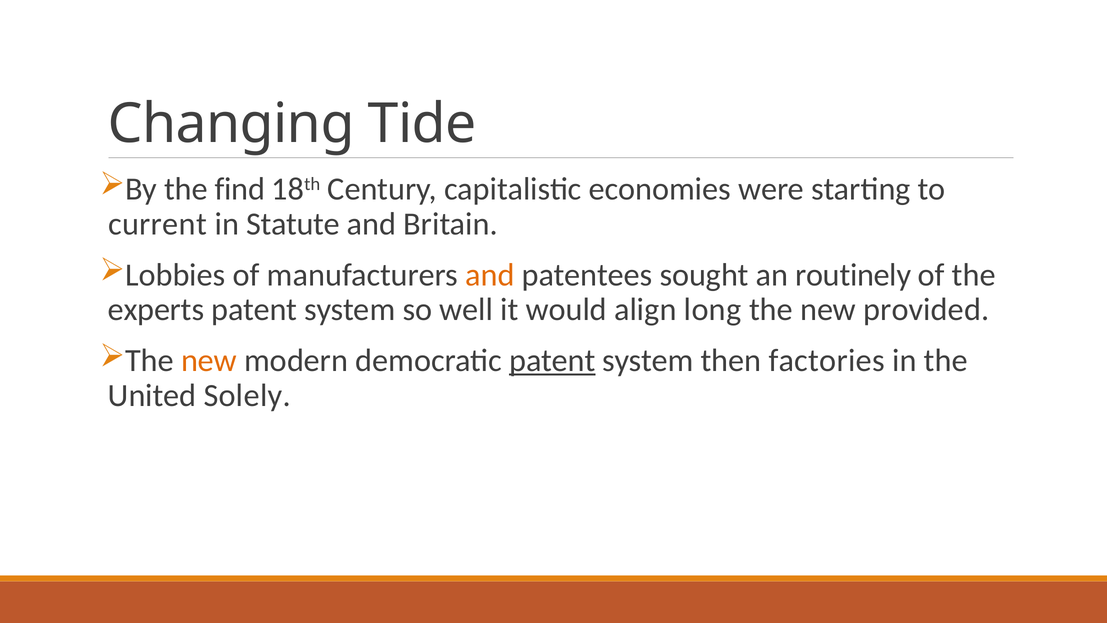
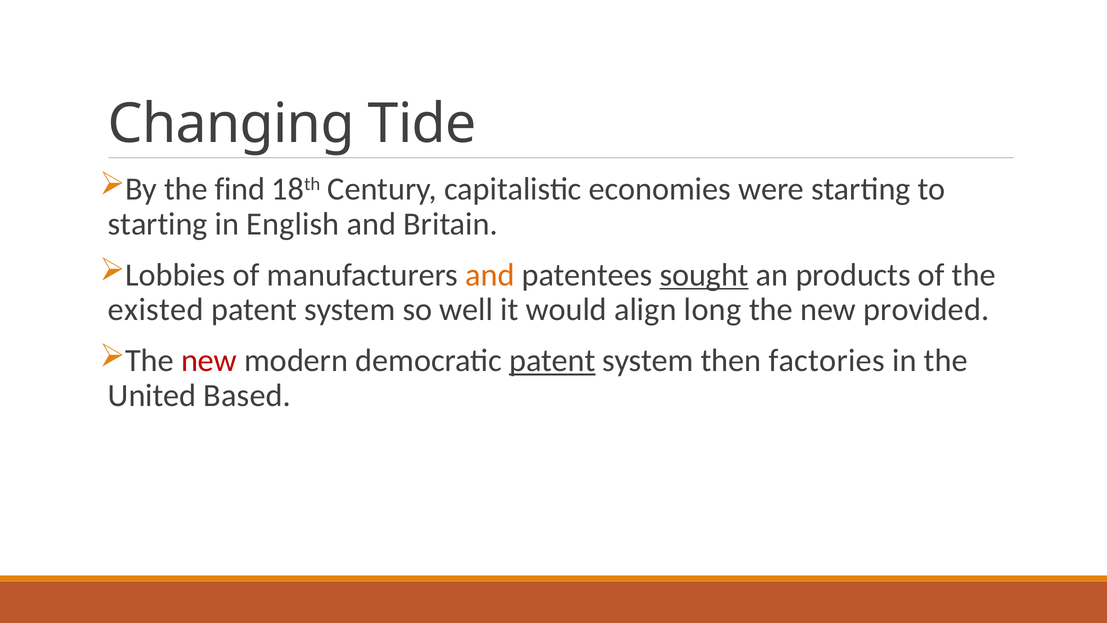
current: current -> starting (158, 224)
Statute: Statute -> English (293, 224)
sought underline: none -> present (704, 275)
routinely: routinely -> products (853, 275)
experts: experts -> existed (156, 310)
new colour: orange -> red (209, 360)
Solely: Solely -> Based (247, 395)
